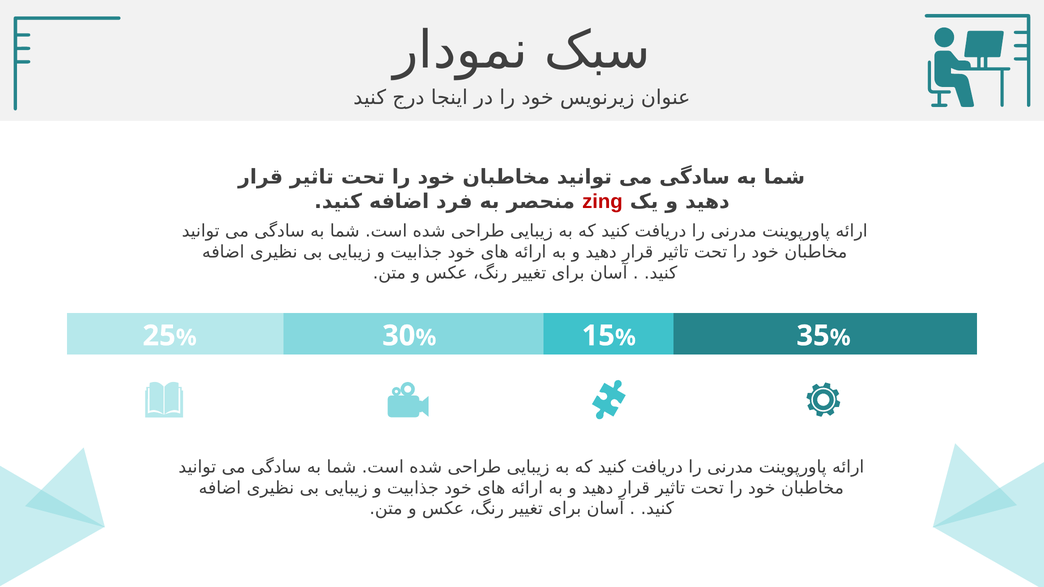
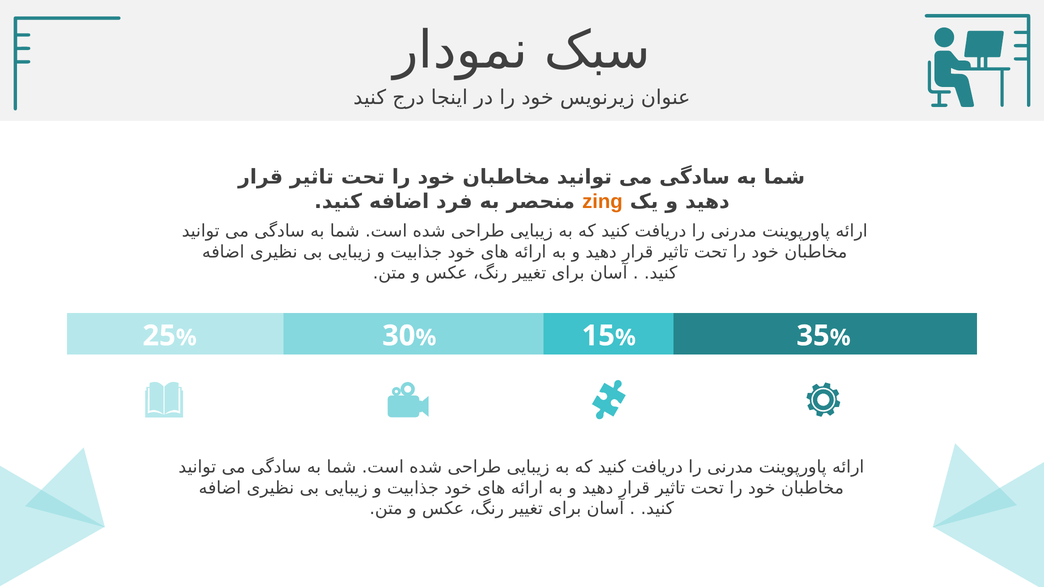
zing colour: red -> orange (602, 201)
